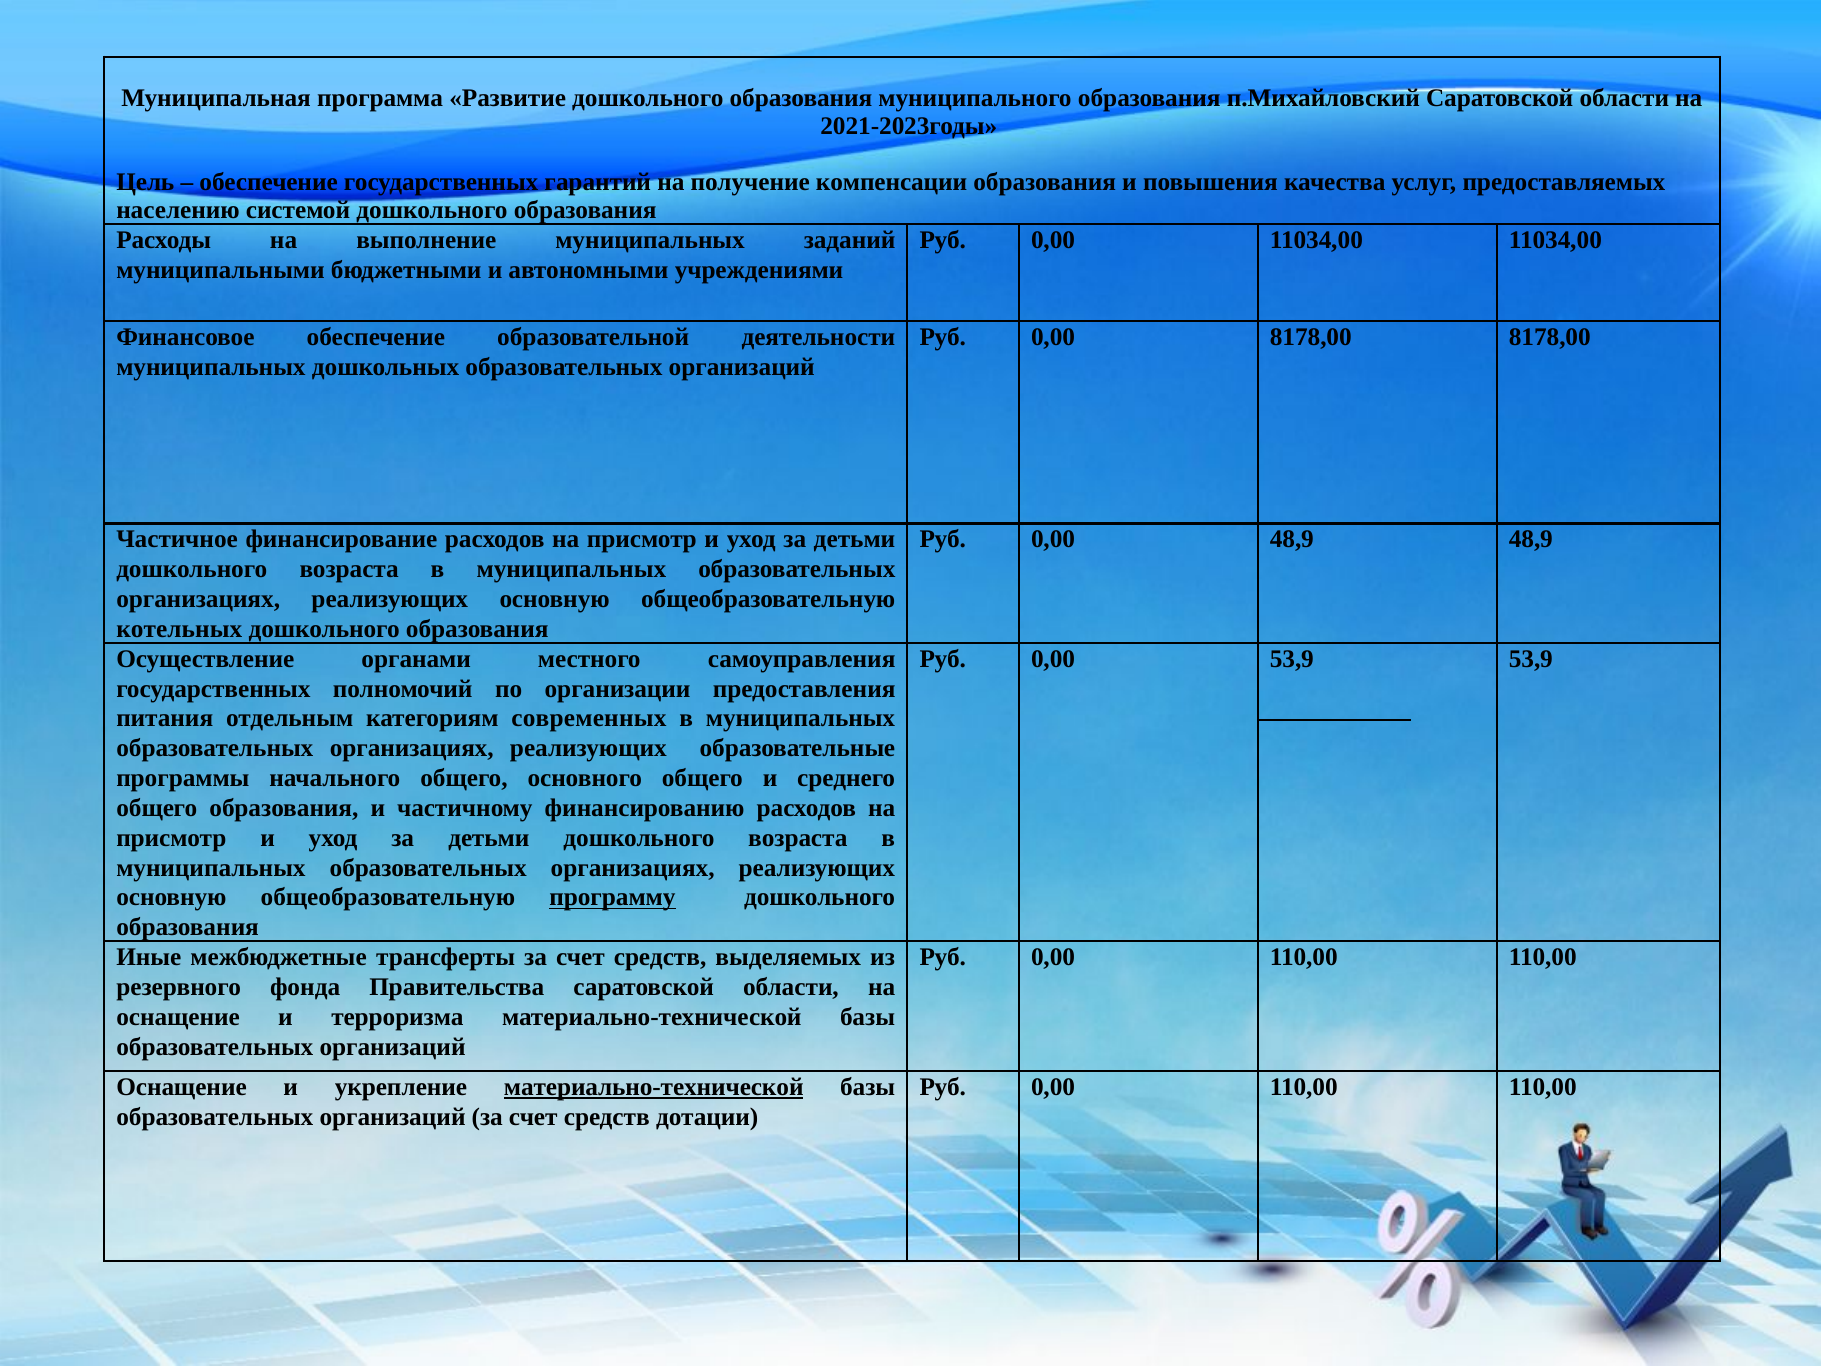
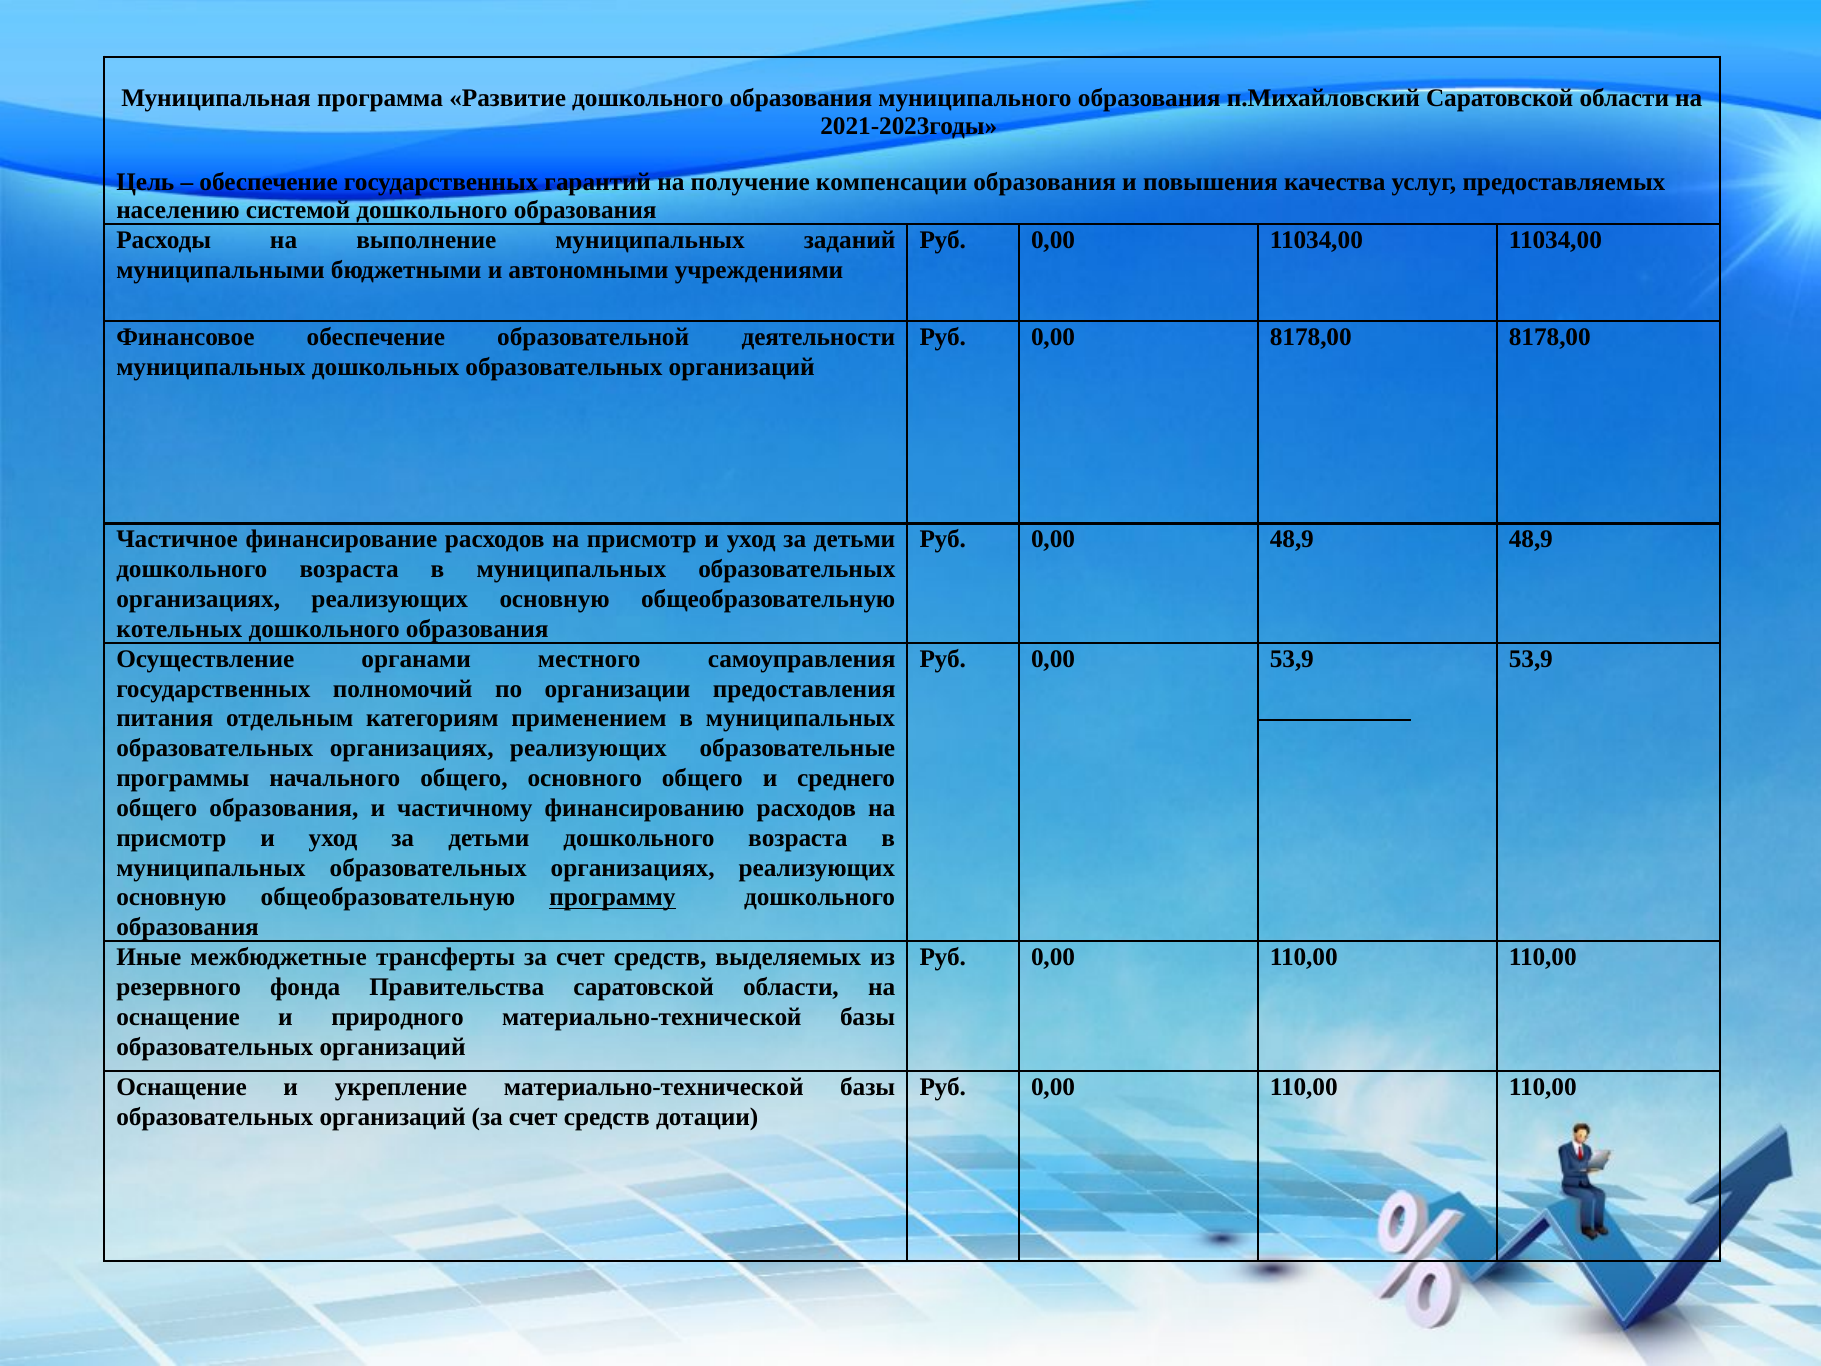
современных: современных -> применением (589, 718)
терроризма: терроризма -> природного (397, 1017)
материально-технической underline: present -> none (654, 1087)
